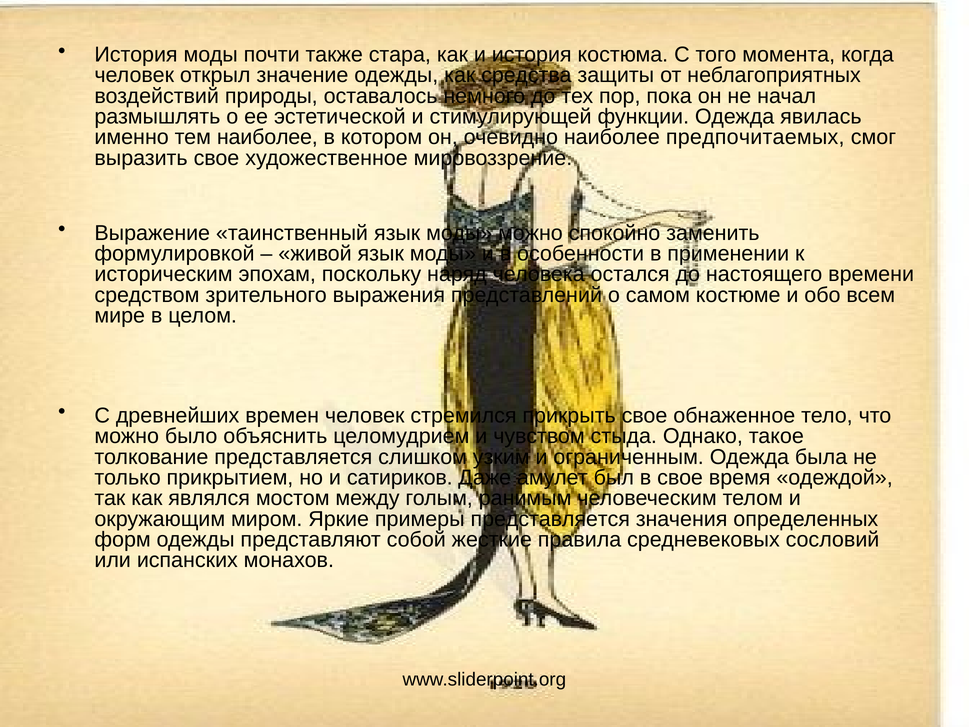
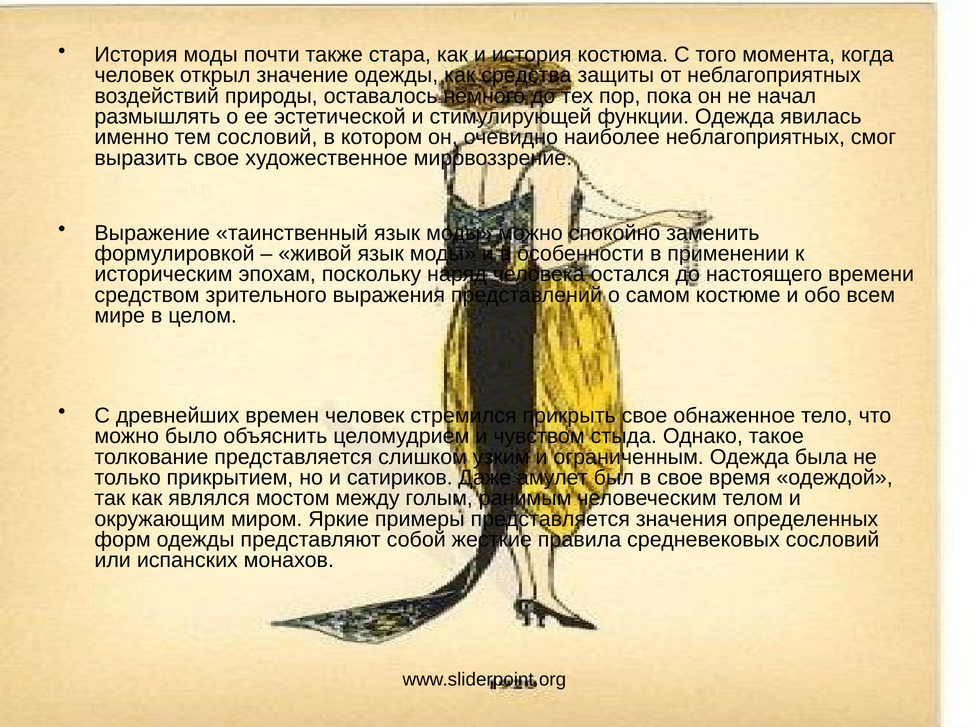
тем наиболее: наиболее -> сословий (267, 137)
наиболее предпочитаемых: предпочитаемых -> неблагоприятных (755, 137)
